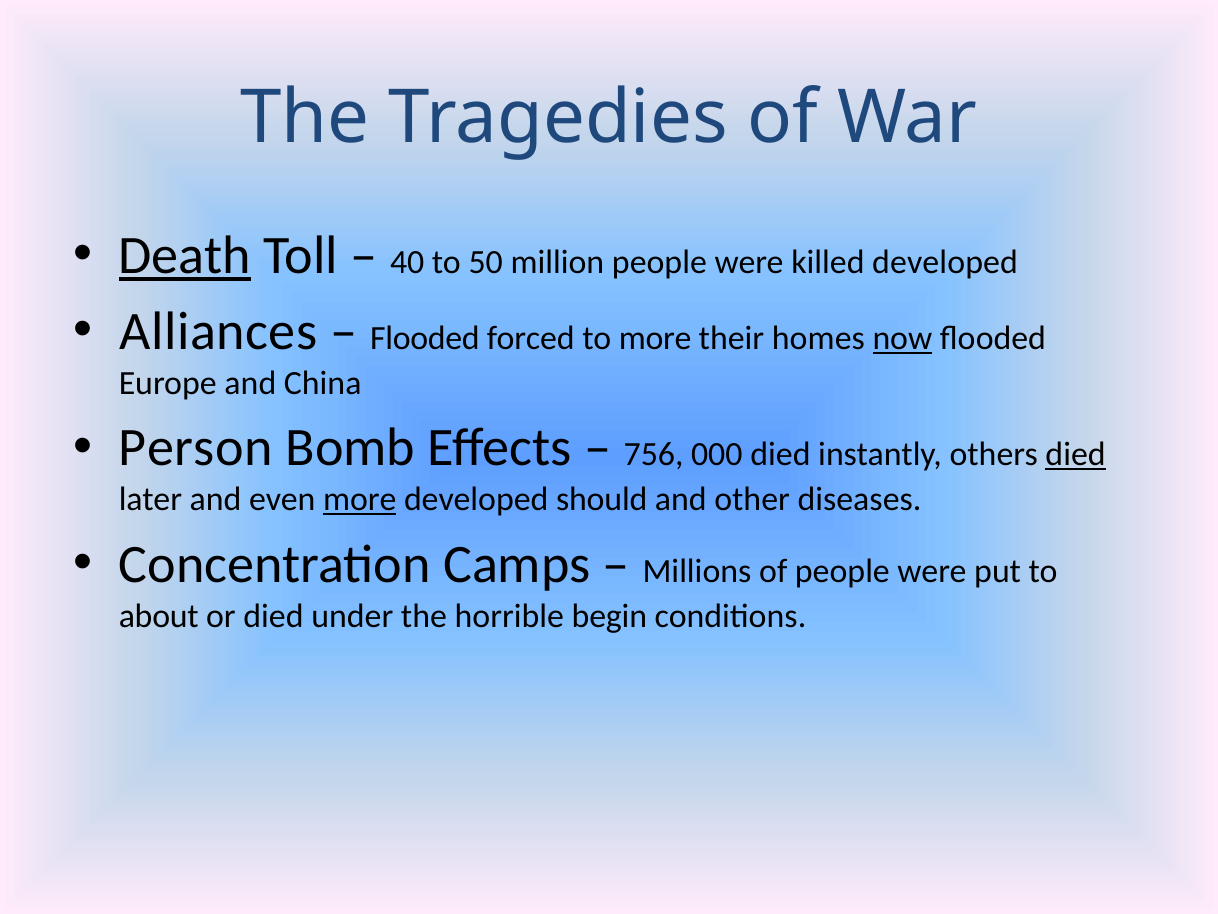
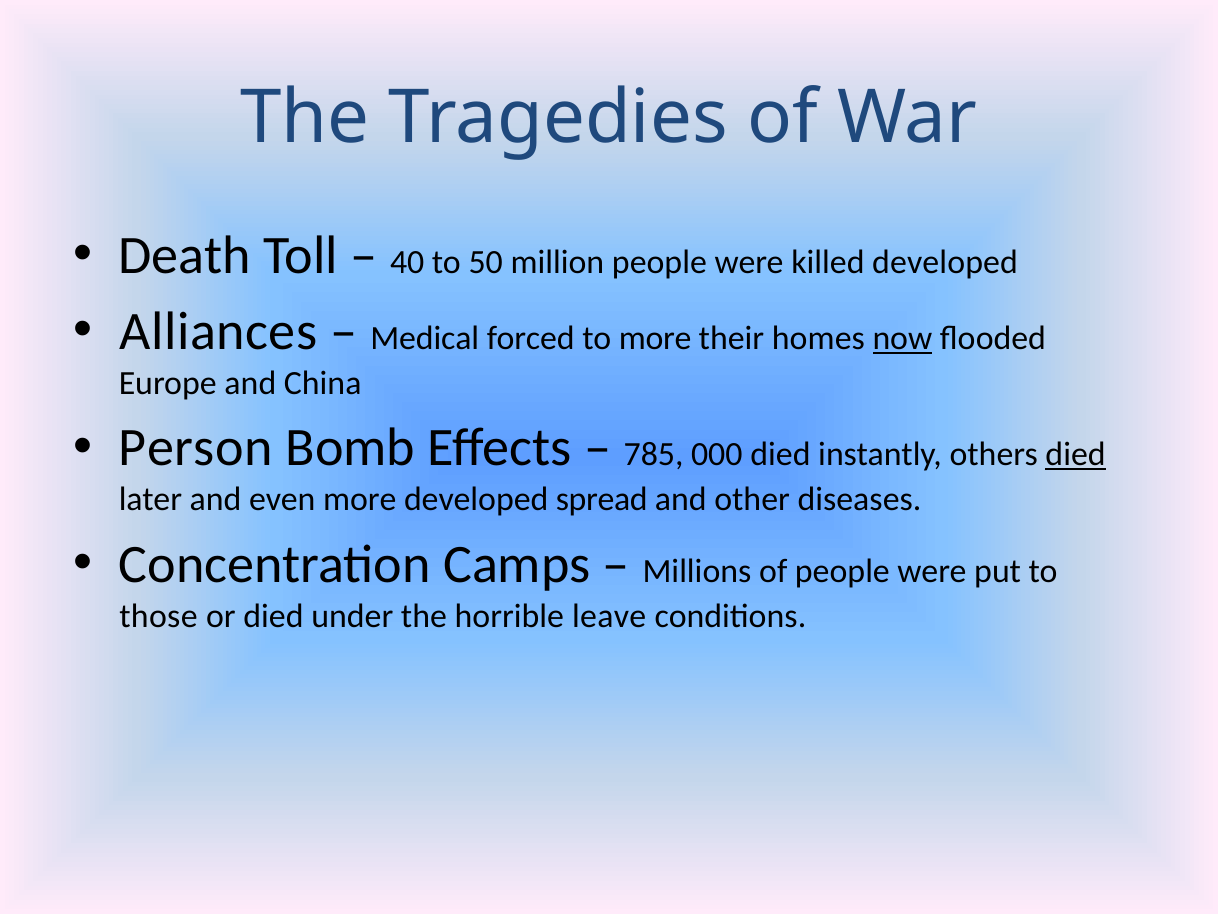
Death underline: present -> none (185, 256)
Flooded: Flooded -> Medical (425, 338)
756: 756 -> 785 (654, 454)
more underline: present -> none (360, 499)
should: should -> spread (602, 499)
about: about -> those (158, 616)
begin: begin -> leave (609, 616)
